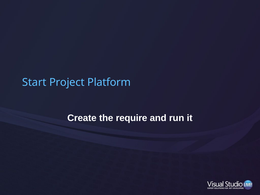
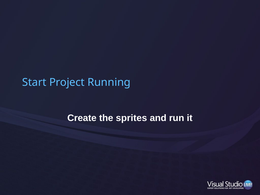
Platform: Platform -> Running (109, 82)
require: require -> sprites (131, 118)
